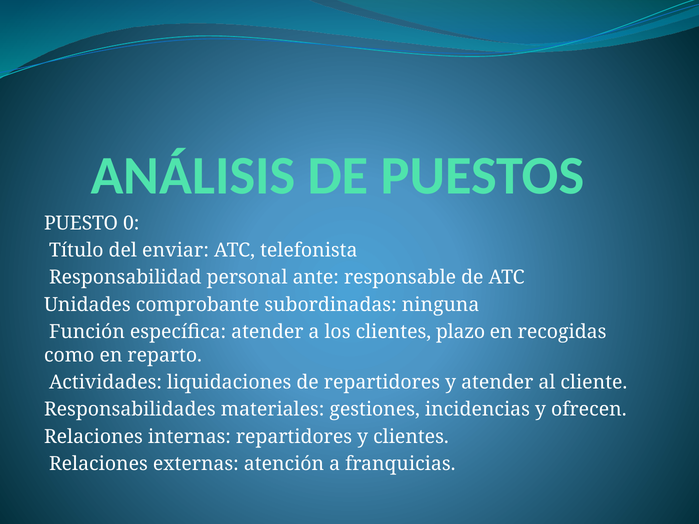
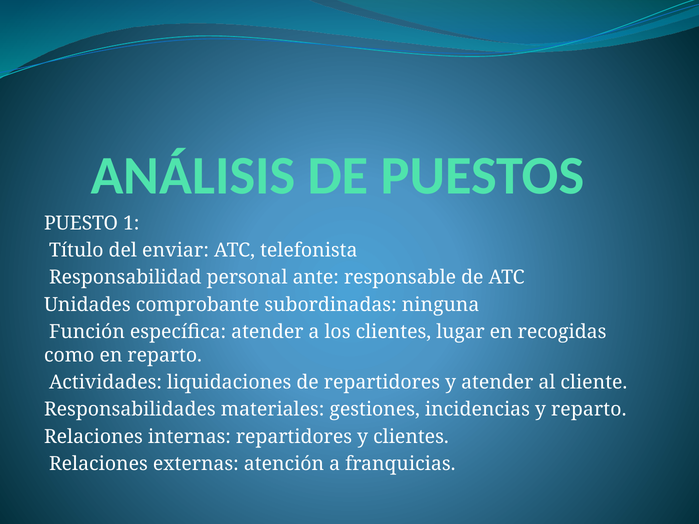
0: 0 -> 1 (131, 223)
plazo: plazo -> lugar (461, 332)
y ofrecen: ofrecen -> reparto (589, 410)
